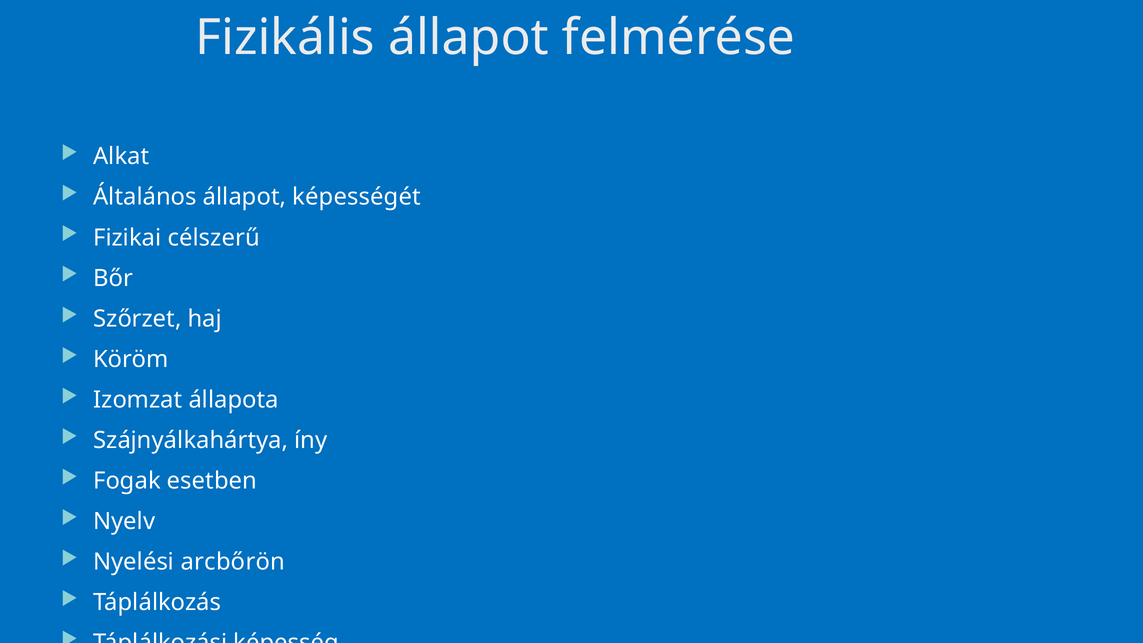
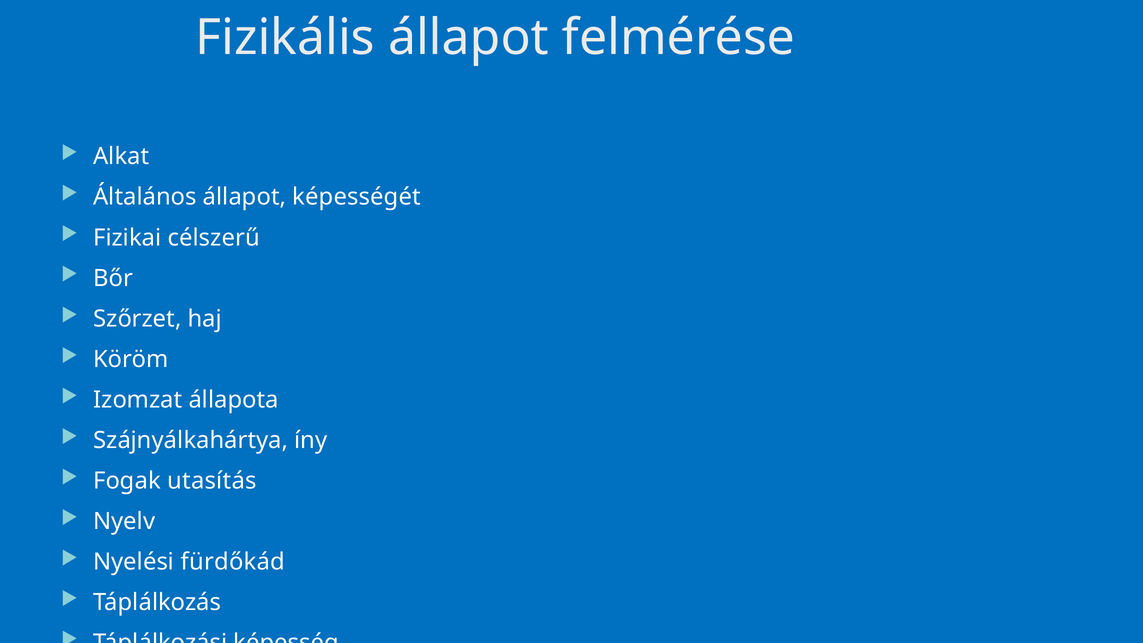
esetben: esetben -> utasítás (212, 481)
arcbőrön: arcbőrön -> fürdőkád (233, 562)
